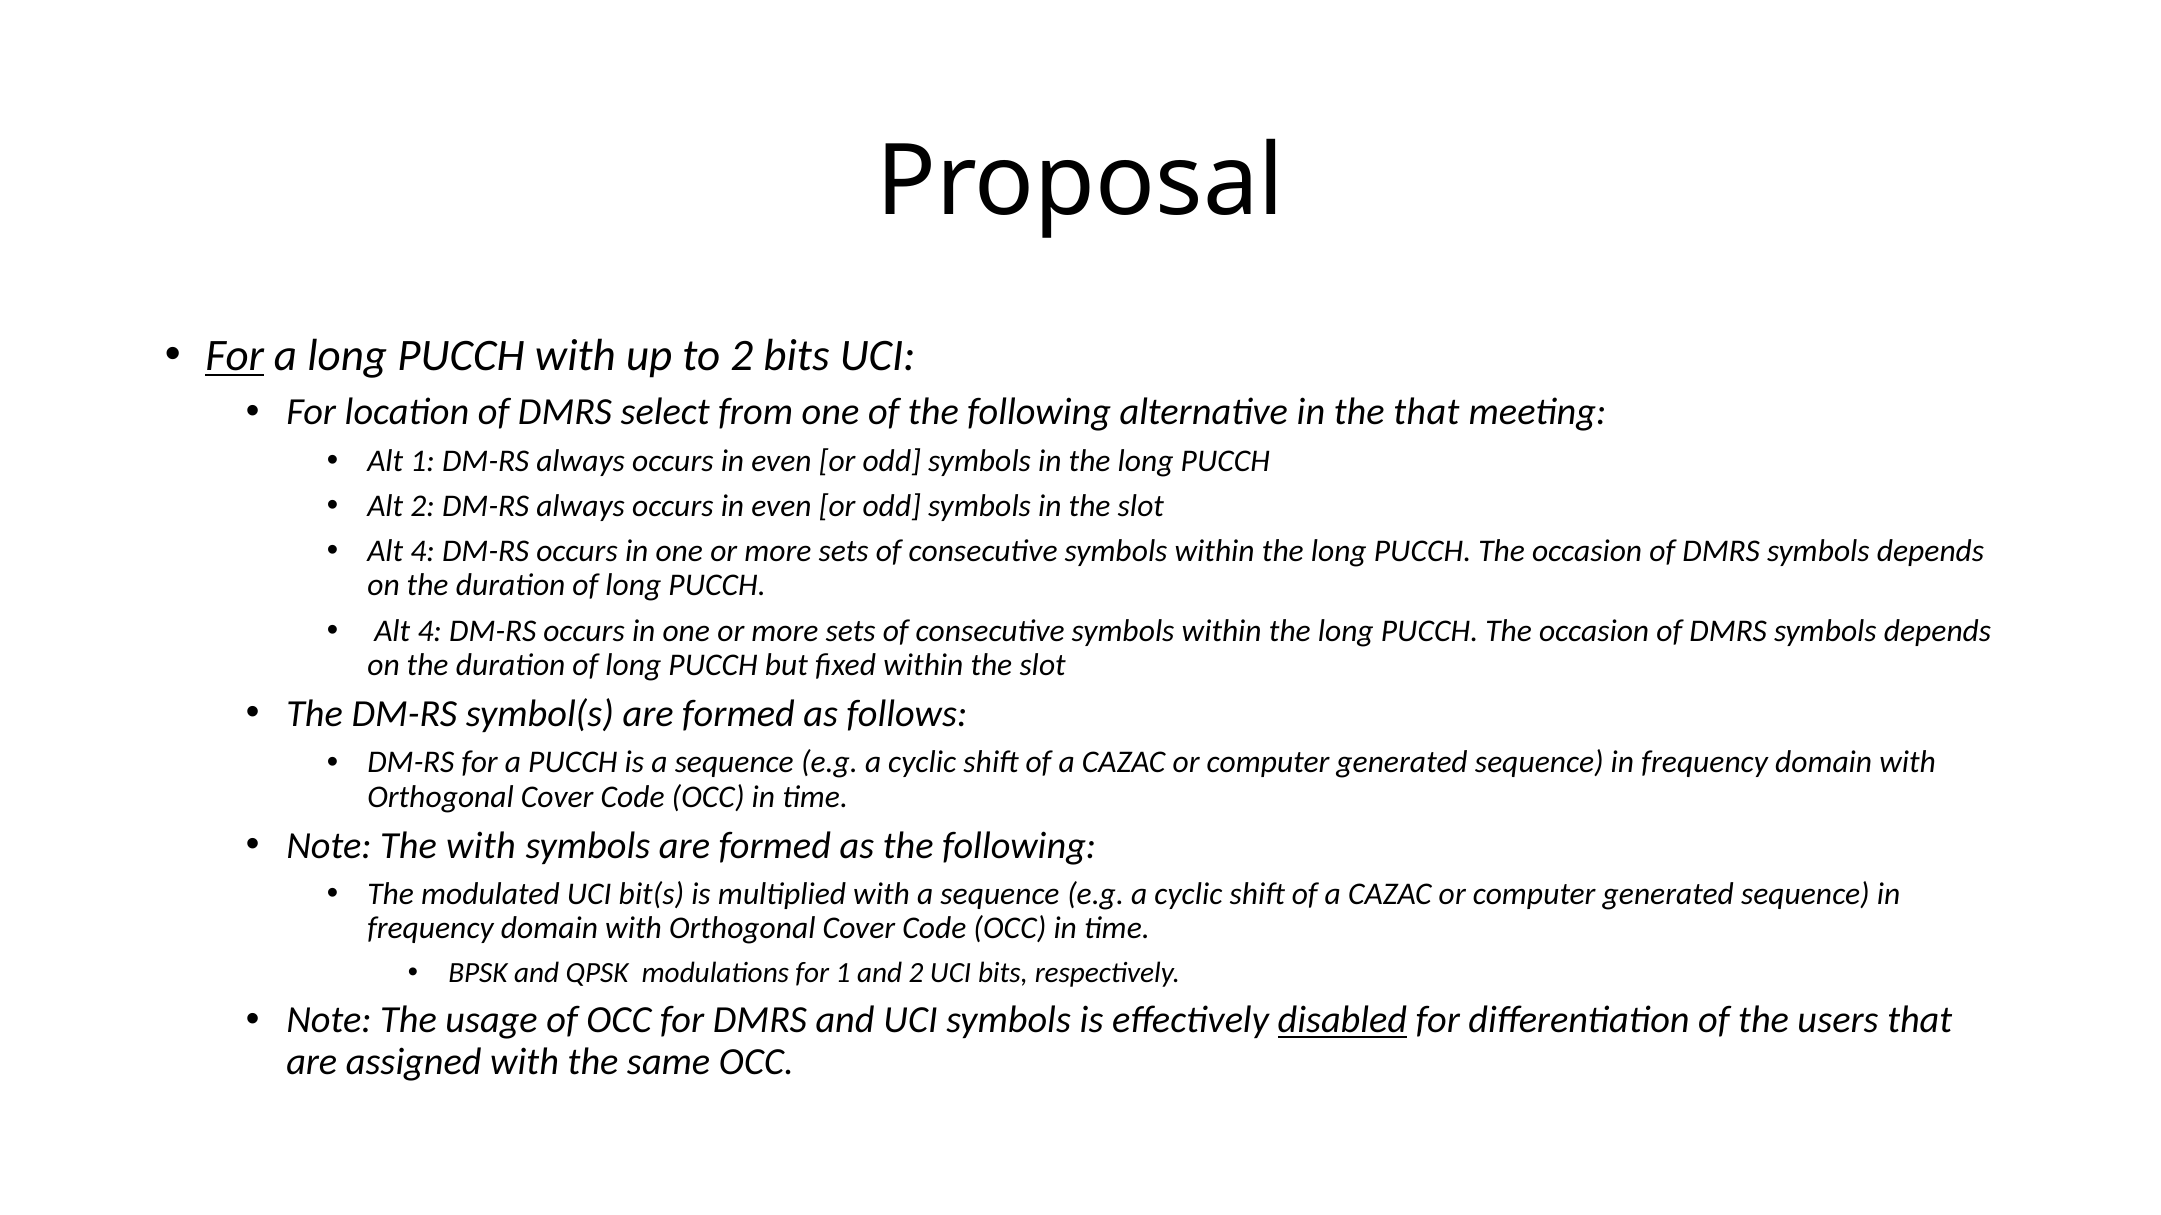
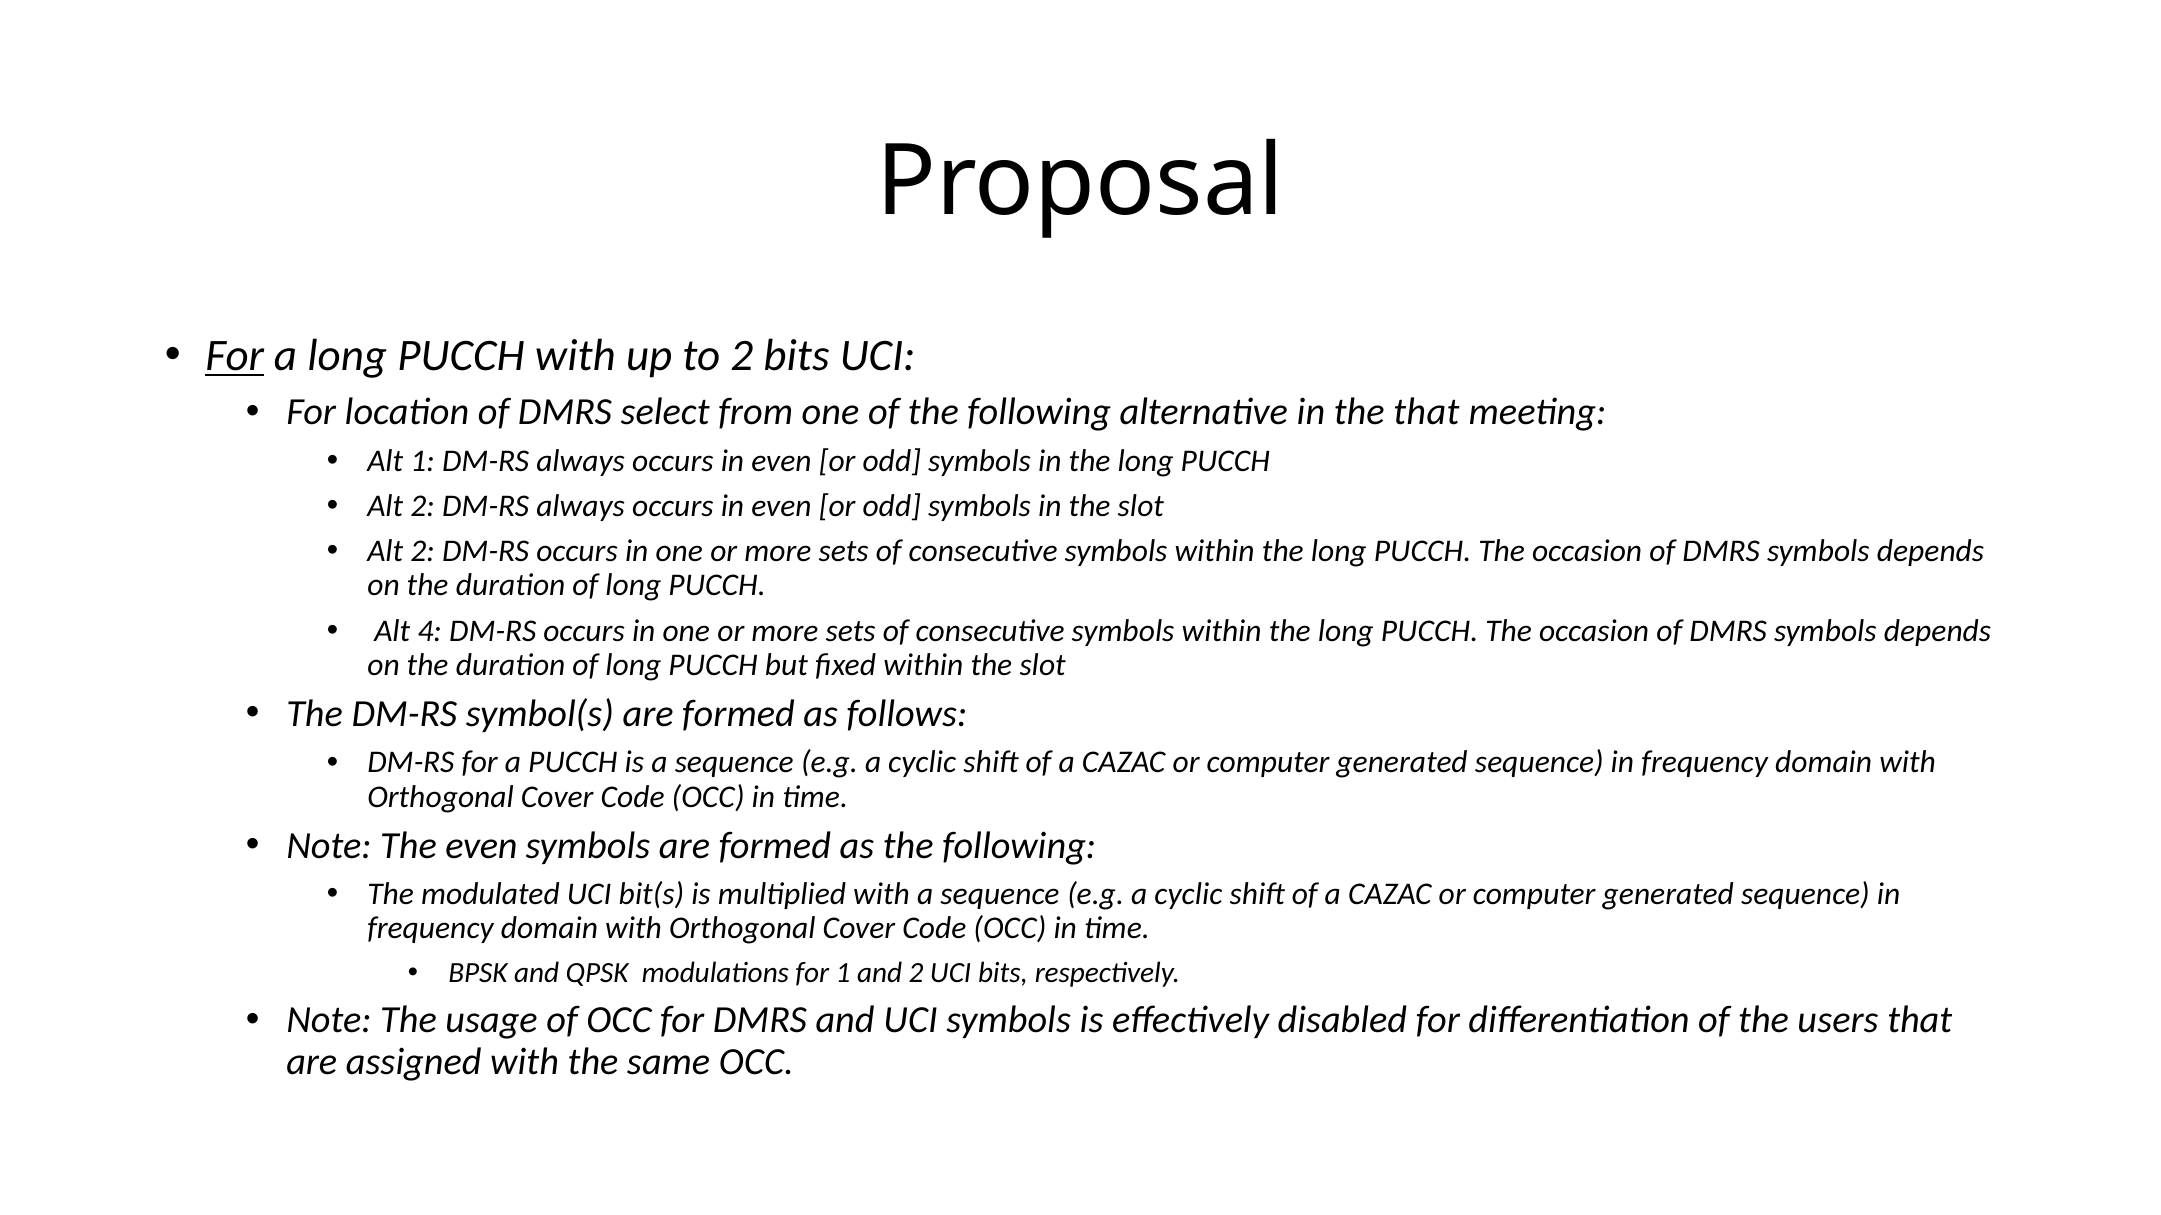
4: 4 -> 2 (423, 552)
The with: with -> even (481, 846)
disabled underline: present -> none (1342, 1021)
